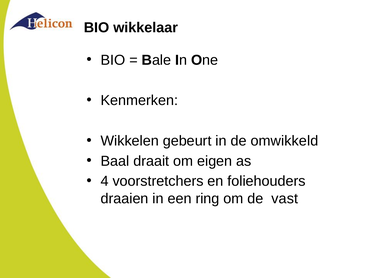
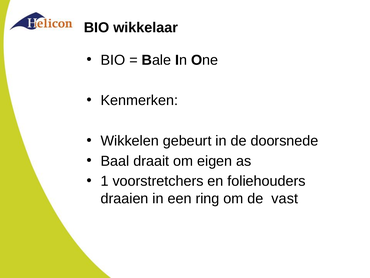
omwikkeld: omwikkeld -> doorsnede (284, 141)
4: 4 -> 1 (105, 181)
